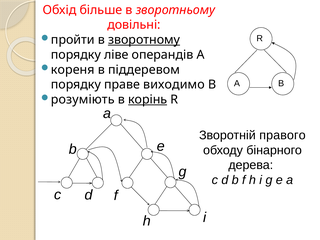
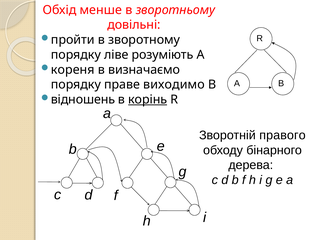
більше: більше -> менше (101, 10)
зворотному underline: present -> none (144, 40)
операндів: операндів -> розуміють (163, 55)
піддеревом: піддеревом -> визначаємо (144, 70)
розуміють: розуміють -> відношень (83, 100)
